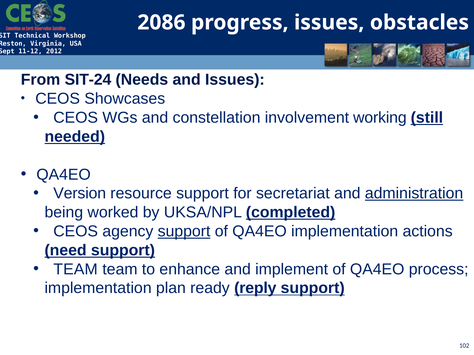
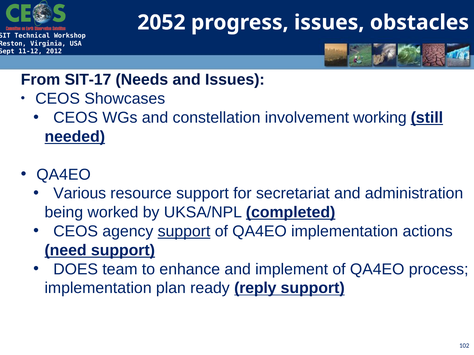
2086: 2086 -> 2052 (161, 23)
SIT-24: SIT-24 -> SIT-17 (88, 80)
Version: Version -> Various (80, 194)
administration underline: present -> none (414, 194)
TEAM: TEAM -> DOES (76, 270)
